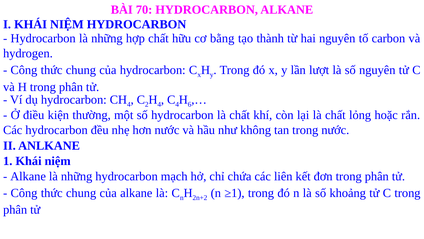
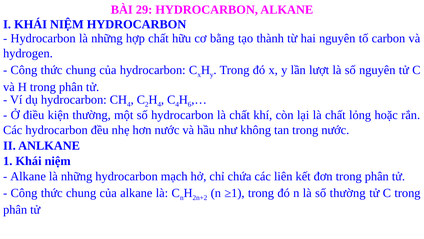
70: 70 -> 29 (144, 10)
số khoảng: khoảng -> thường (348, 193)
